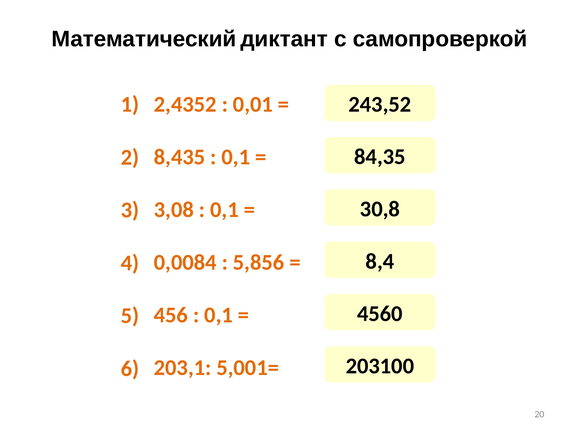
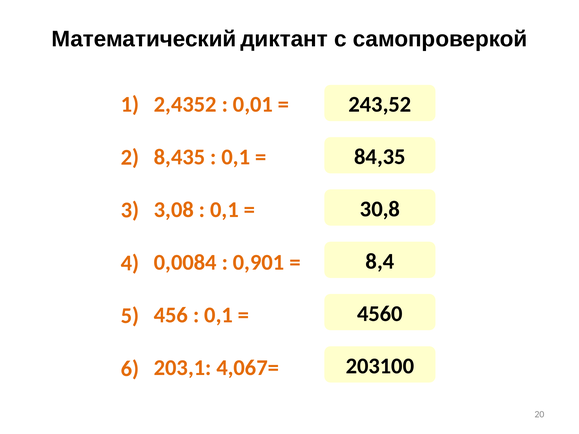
5,856: 5,856 -> 0,901 (259, 263)
5,001=: 5,001= -> 4,067= (248, 368)
